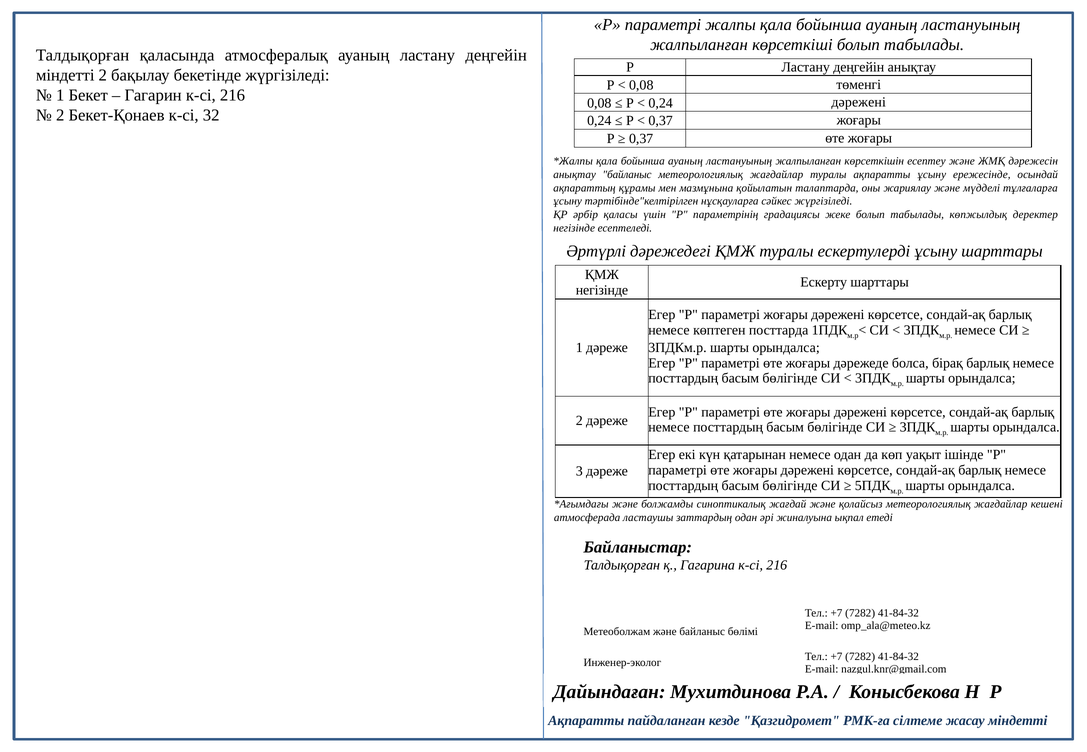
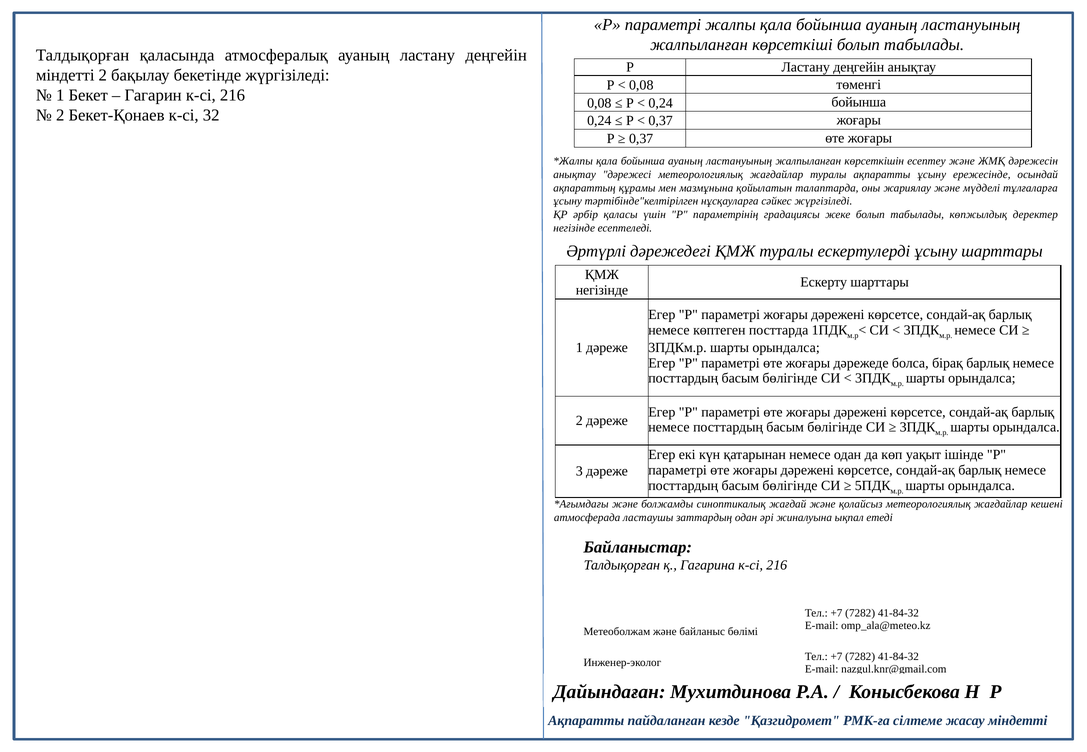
0,24 дәрежені: дәрежені -> бойынша (859, 102)
анықтау байланыс: байланыс -> дәрежесі (627, 175)
